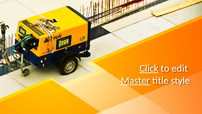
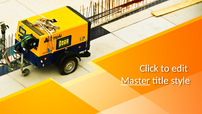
Click underline: present -> none (149, 68)
